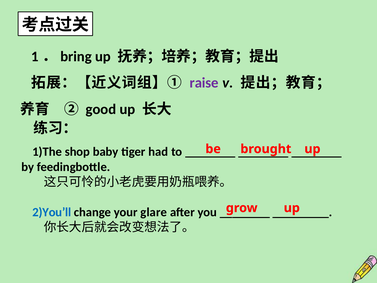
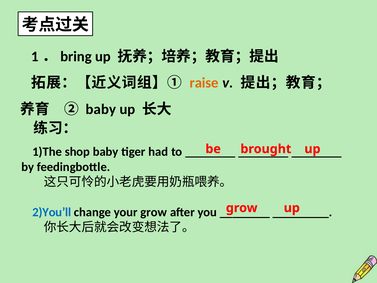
raise colour: purple -> orange (204, 83)
② good: good -> baby (101, 109)
your glare: glare -> grow (154, 212)
